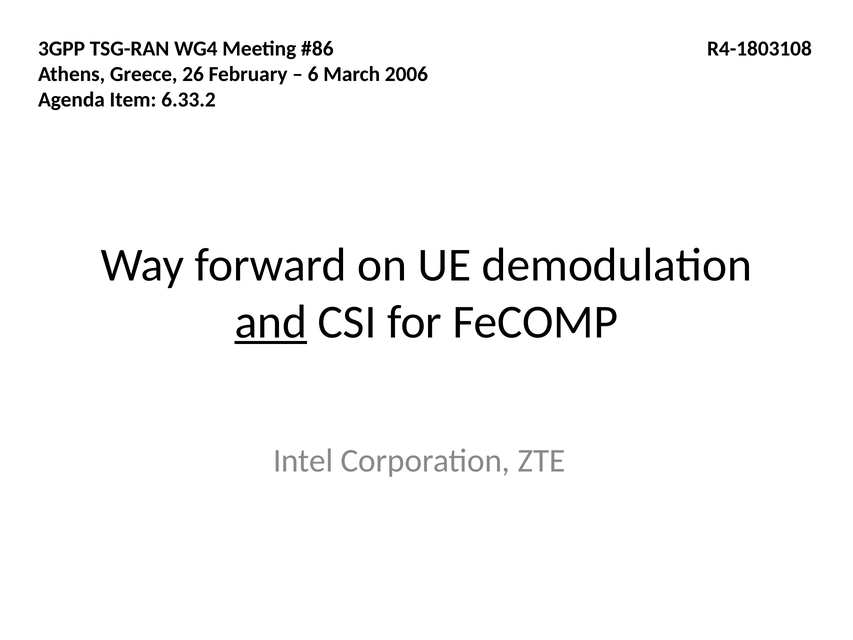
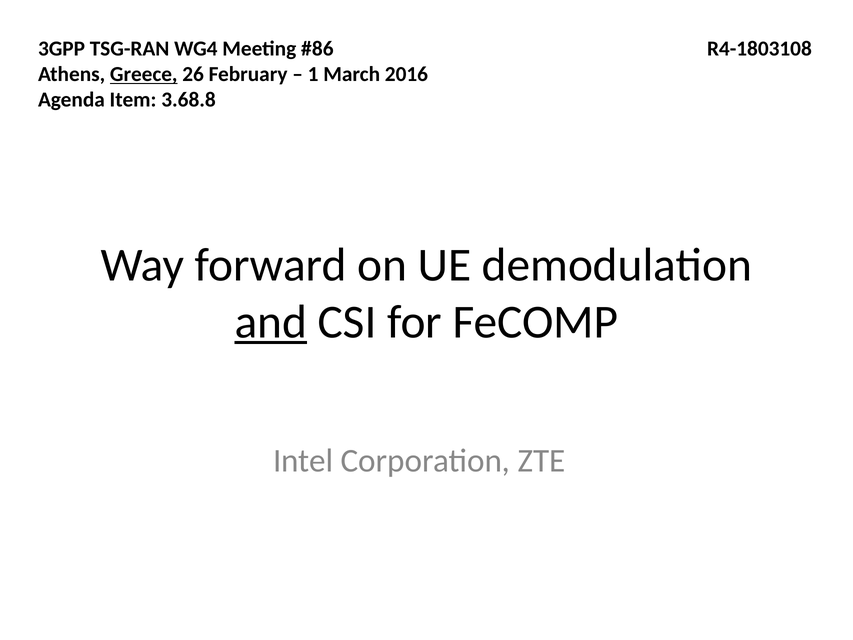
Greece underline: none -> present (144, 74)
6: 6 -> 1 (313, 74)
2006: 2006 -> 2016 (406, 74)
6.33.2: 6.33.2 -> 3.68.8 (189, 100)
